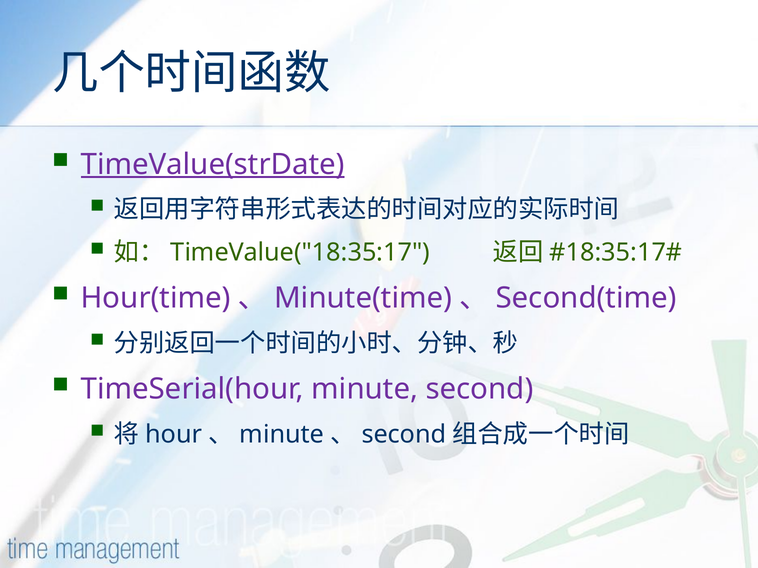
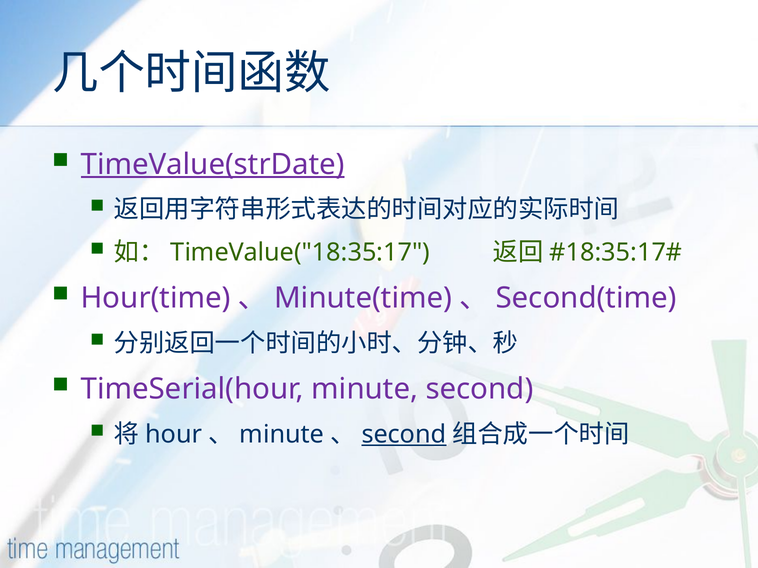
second underline: none -> present (404, 435)
